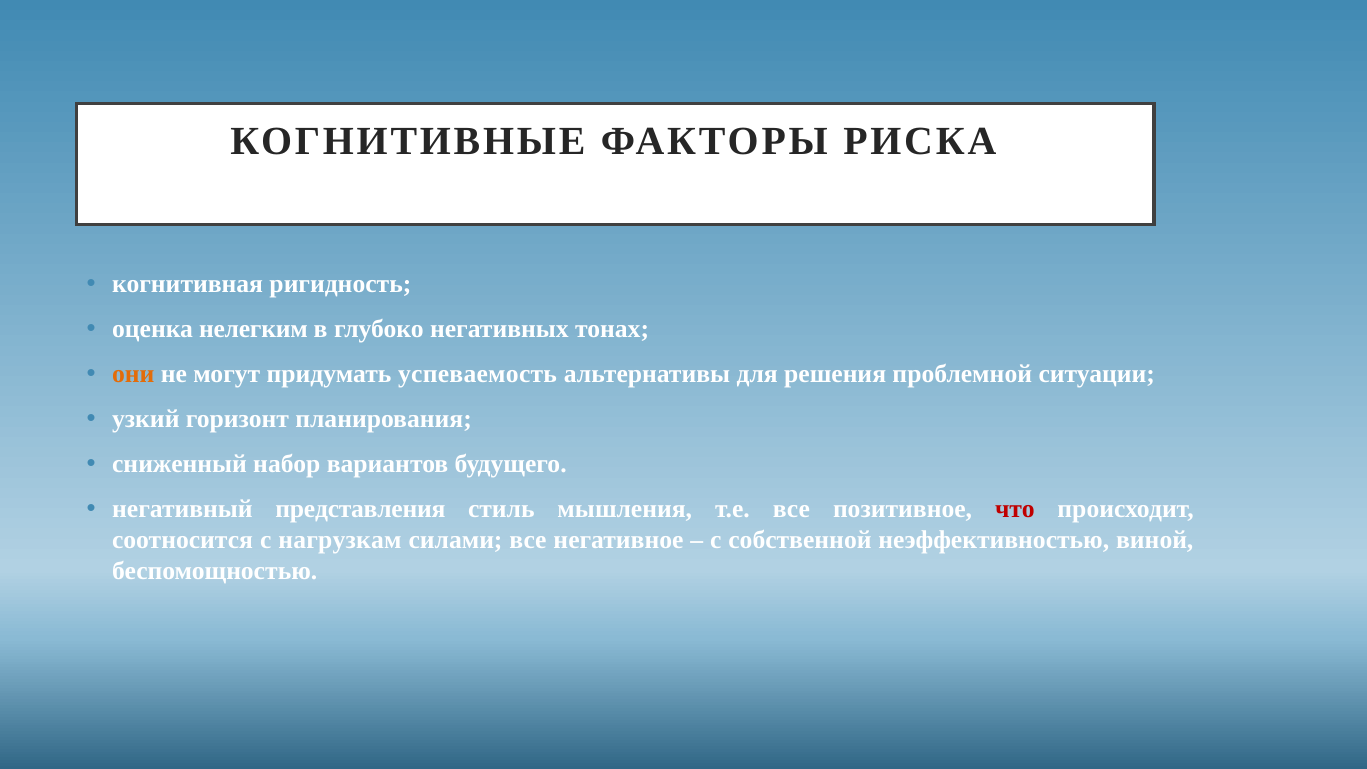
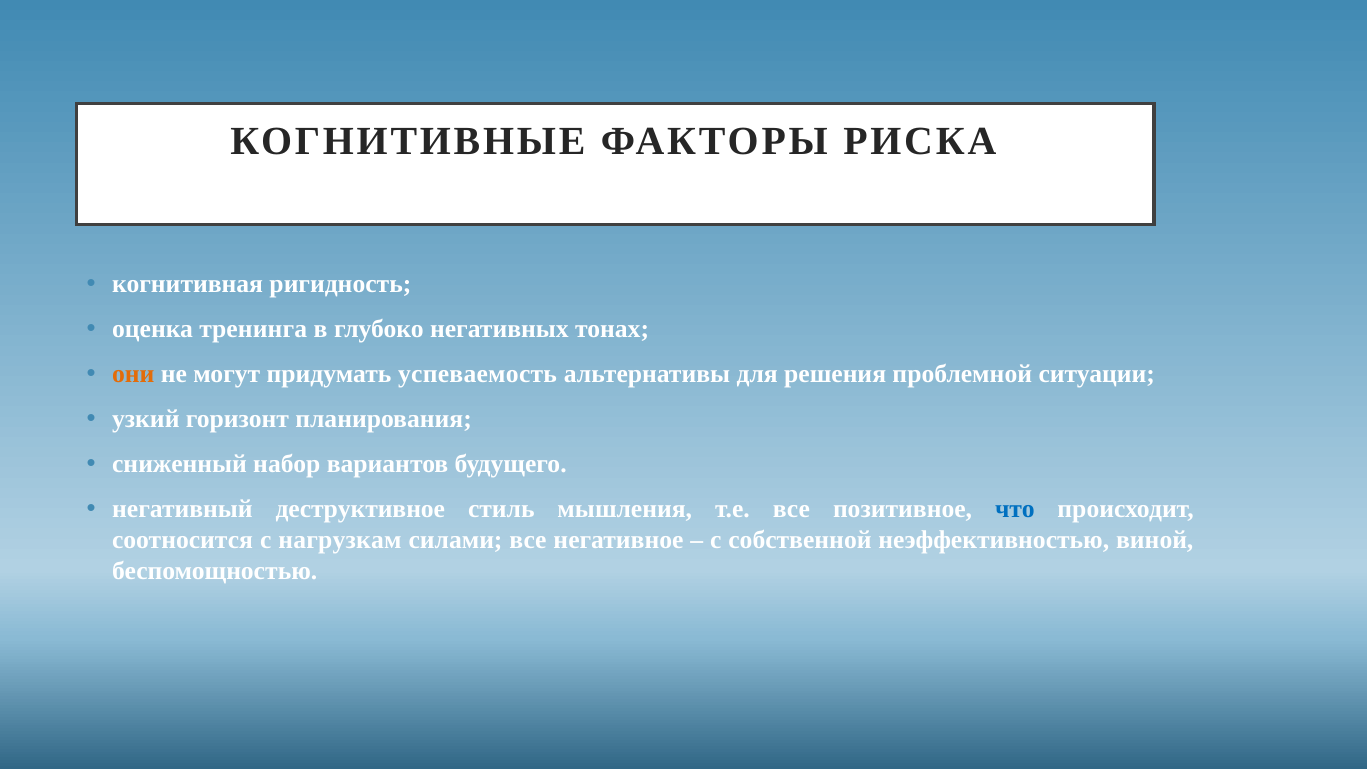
нелегким: нелегким -> тренинга (253, 329)
представления: представления -> деструктивное (360, 509)
что colour: red -> blue (1015, 509)
